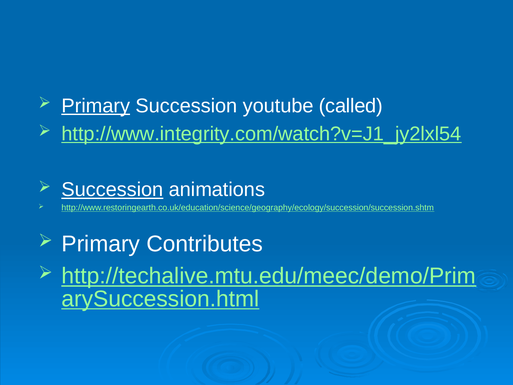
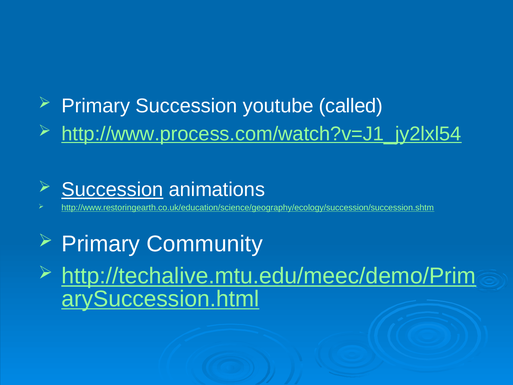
Primary underline: present -> none (96, 106)
http://www.integrity.com/watch?v=J1_jy2lxl54: http://www.integrity.com/watch?v=J1_jy2lxl54 -> http://www.process.com/watch?v=J1_jy2lxl54 (261, 134)
Contributes: Contributes -> Community (205, 244)
